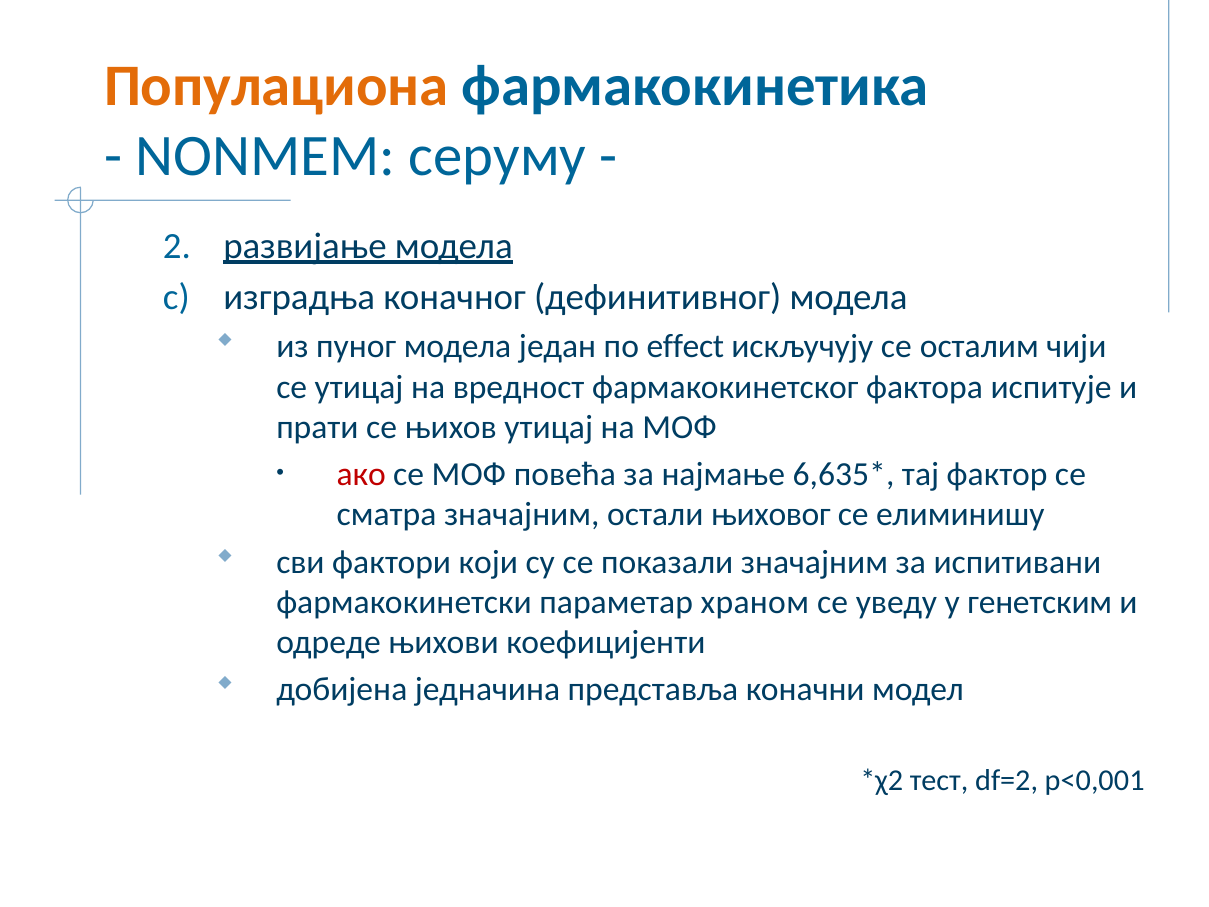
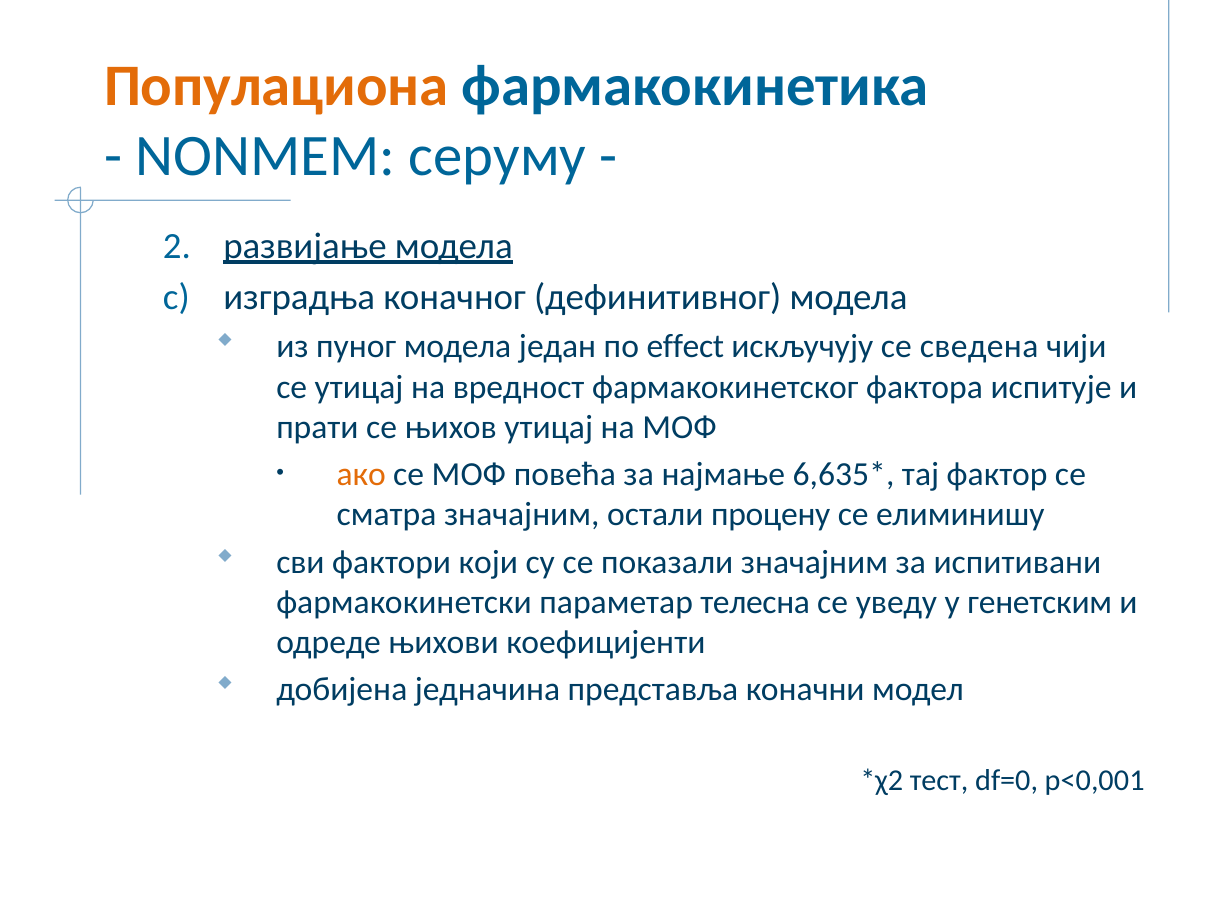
осталим: осталим -> сведена (979, 347)
ако colour: red -> orange (361, 474)
њиховог: њиховог -> процену (771, 515)
храном: храном -> телесна (755, 602)
df=2: df=2 -> df=0 (1007, 781)
